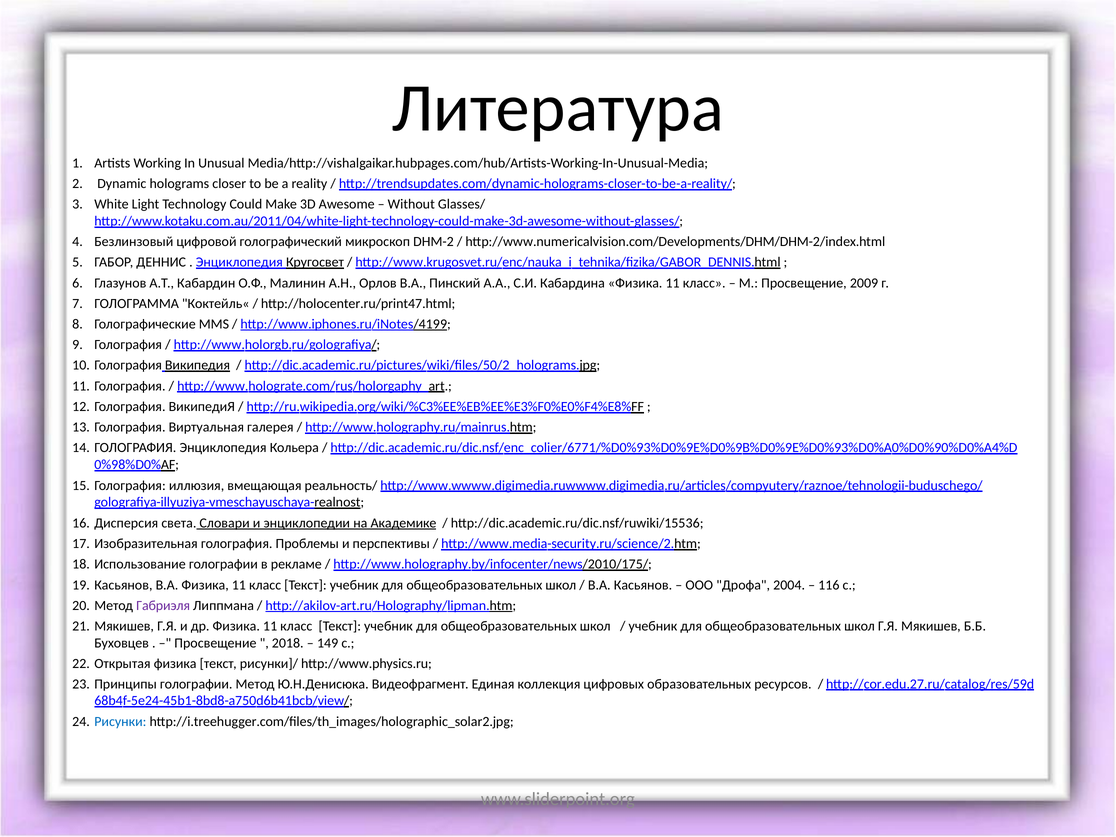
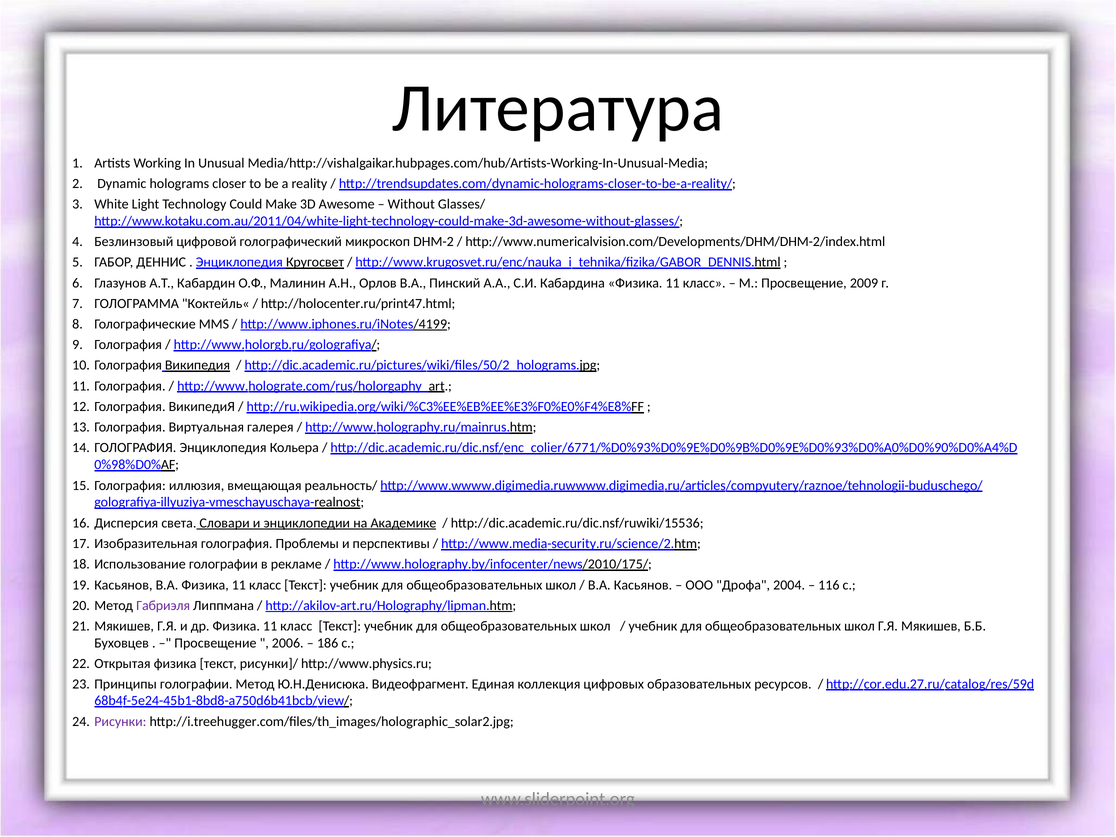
2018: 2018 -> 2006 (288, 643)
149: 149 -> 186 (328, 643)
Рисунки colour: blue -> purple (120, 721)
